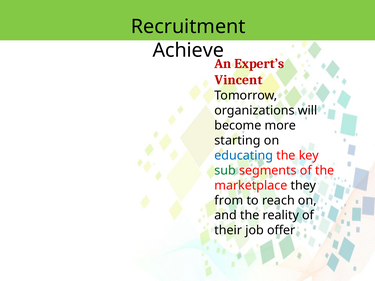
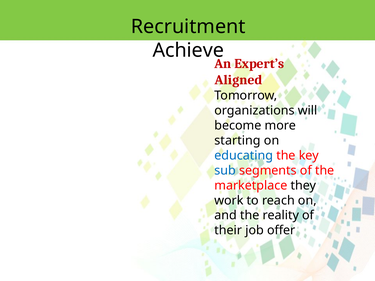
Vincent: Vincent -> Aligned (239, 80)
sub colour: green -> blue (225, 171)
from: from -> work (229, 201)
